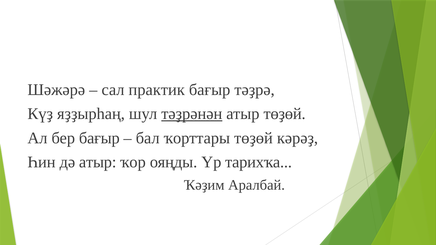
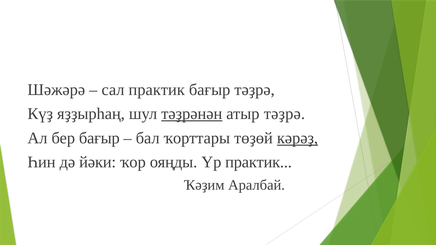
атыр төҙөй: төҙөй -> тәҙрә (284, 114)
кәрәҙ underline: none -> present (297, 138)
дә атыр: атыр -> йәки (98, 162)
Үр тарихҡа: тарихҡа -> практик (259, 162)
